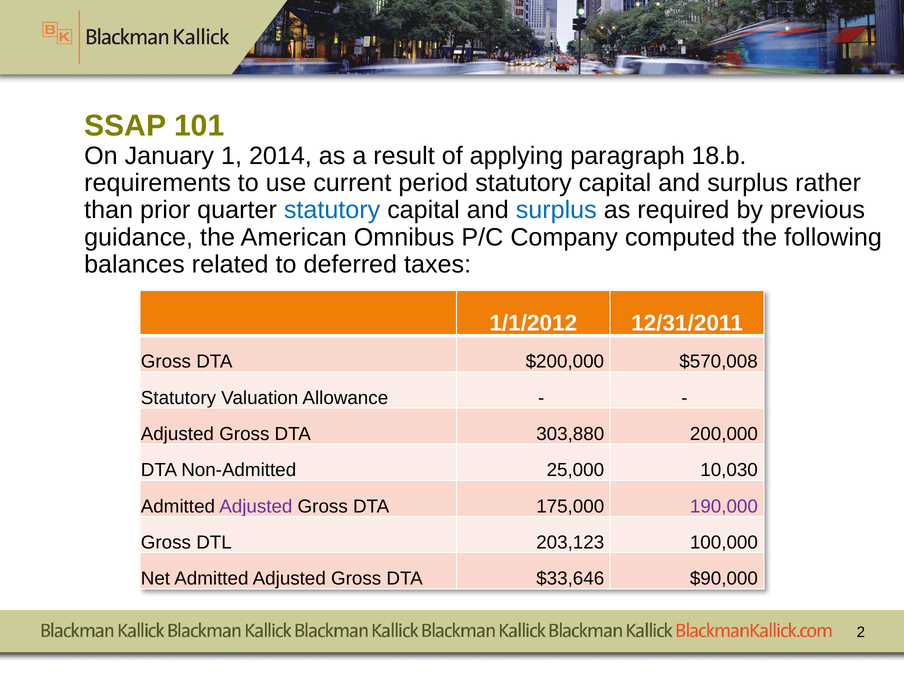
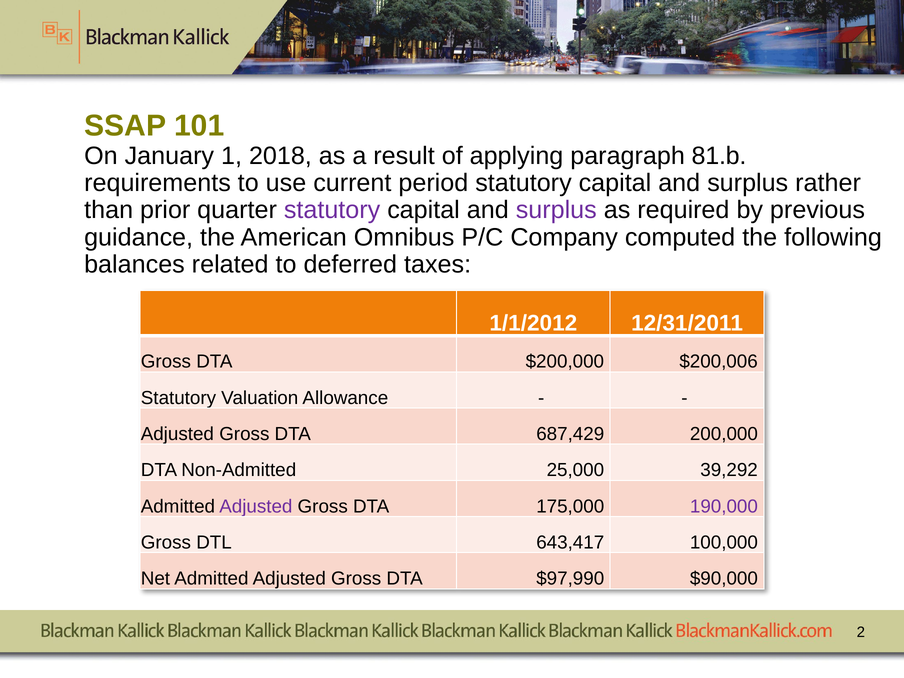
2014: 2014 -> 2018 (280, 156)
18.b: 18.b -> 81.b (719, 156)
statutory colour: blue -> purple (332, 210)
surplus colour: blue -> purple (556, 210)
$570,008: $570,008 -> $200,006 (719, 362)
303,880: 303,880 -> 687,429 (570, 434)
10,030: 10,030 -> 39,292 (729, 470)
203,123: 203,123 -> 643,417 (570, 543)
$33,646: $33,646 -> $97,990 (570, 579)
